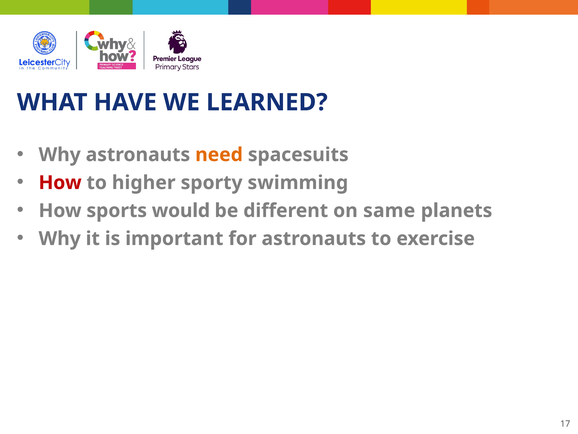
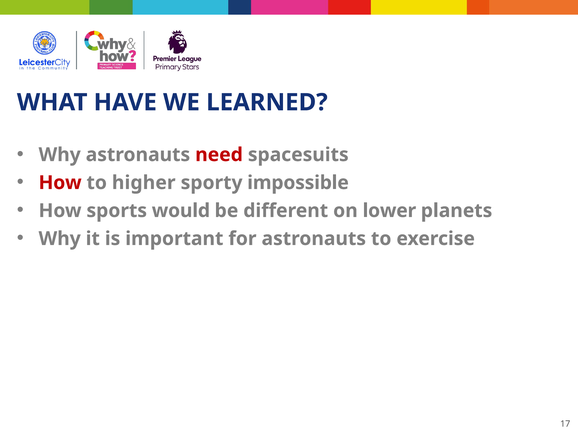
need colour: orange -> red (219, 155)
swimming: swimming -> impossible (298, 182)
same: same -> lower (389, 210)
